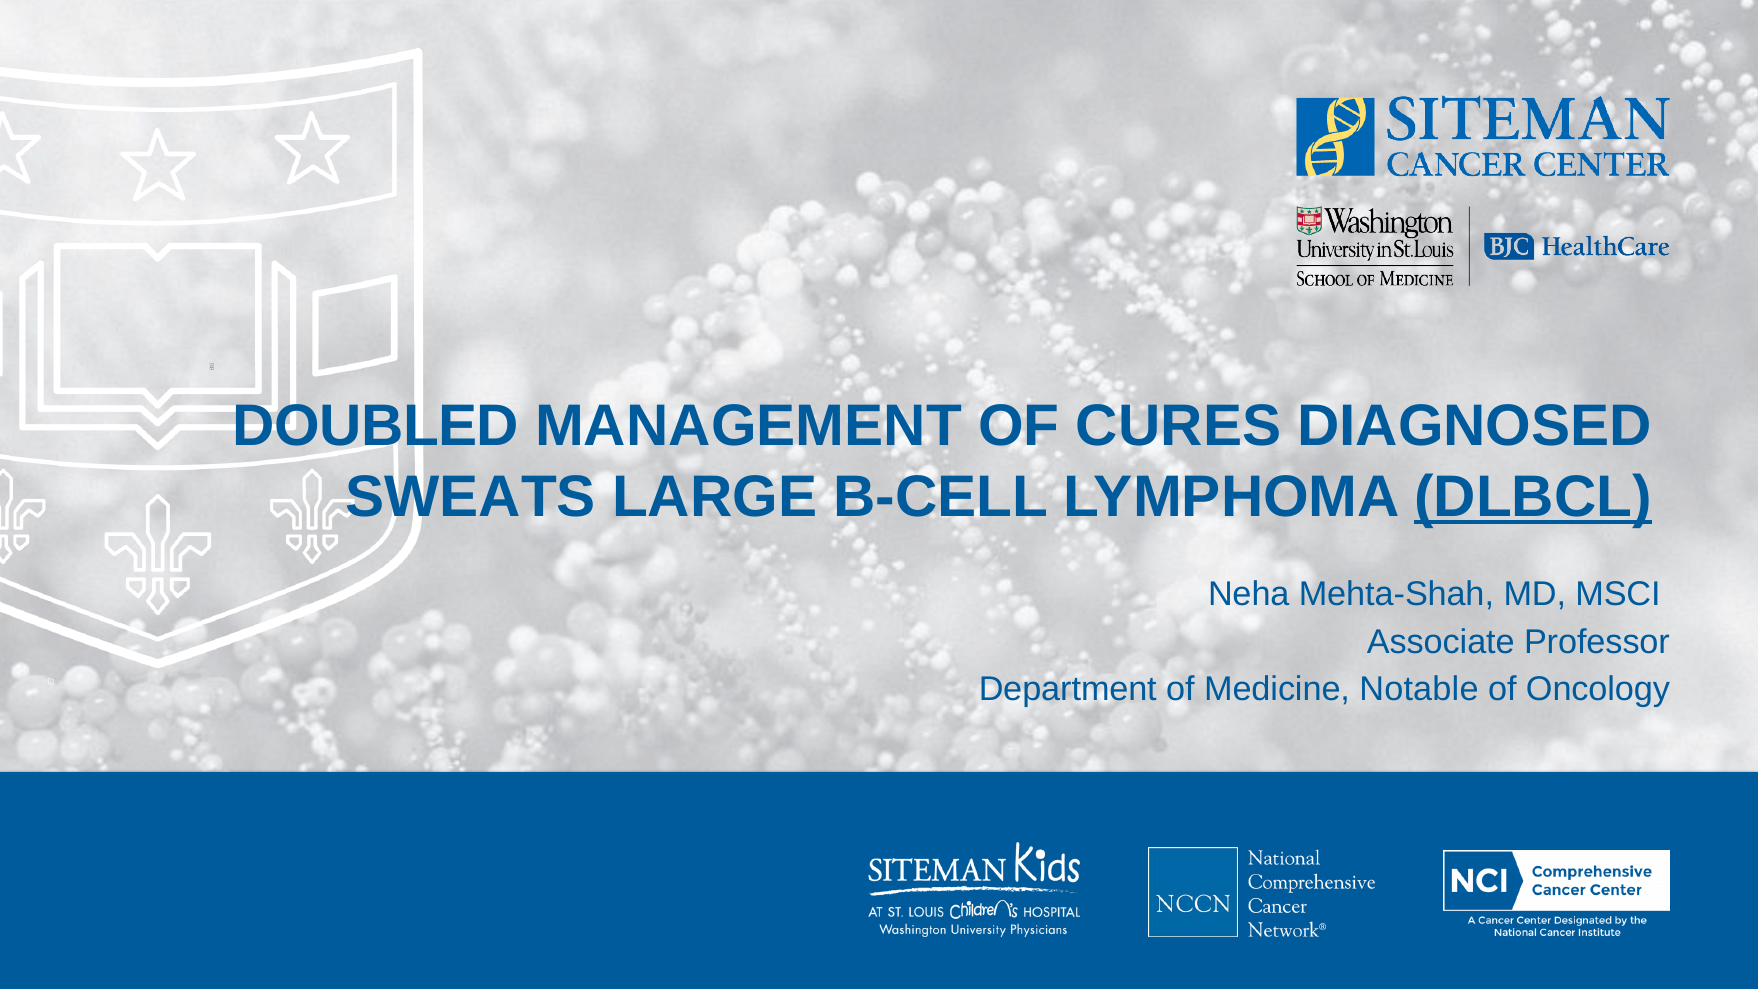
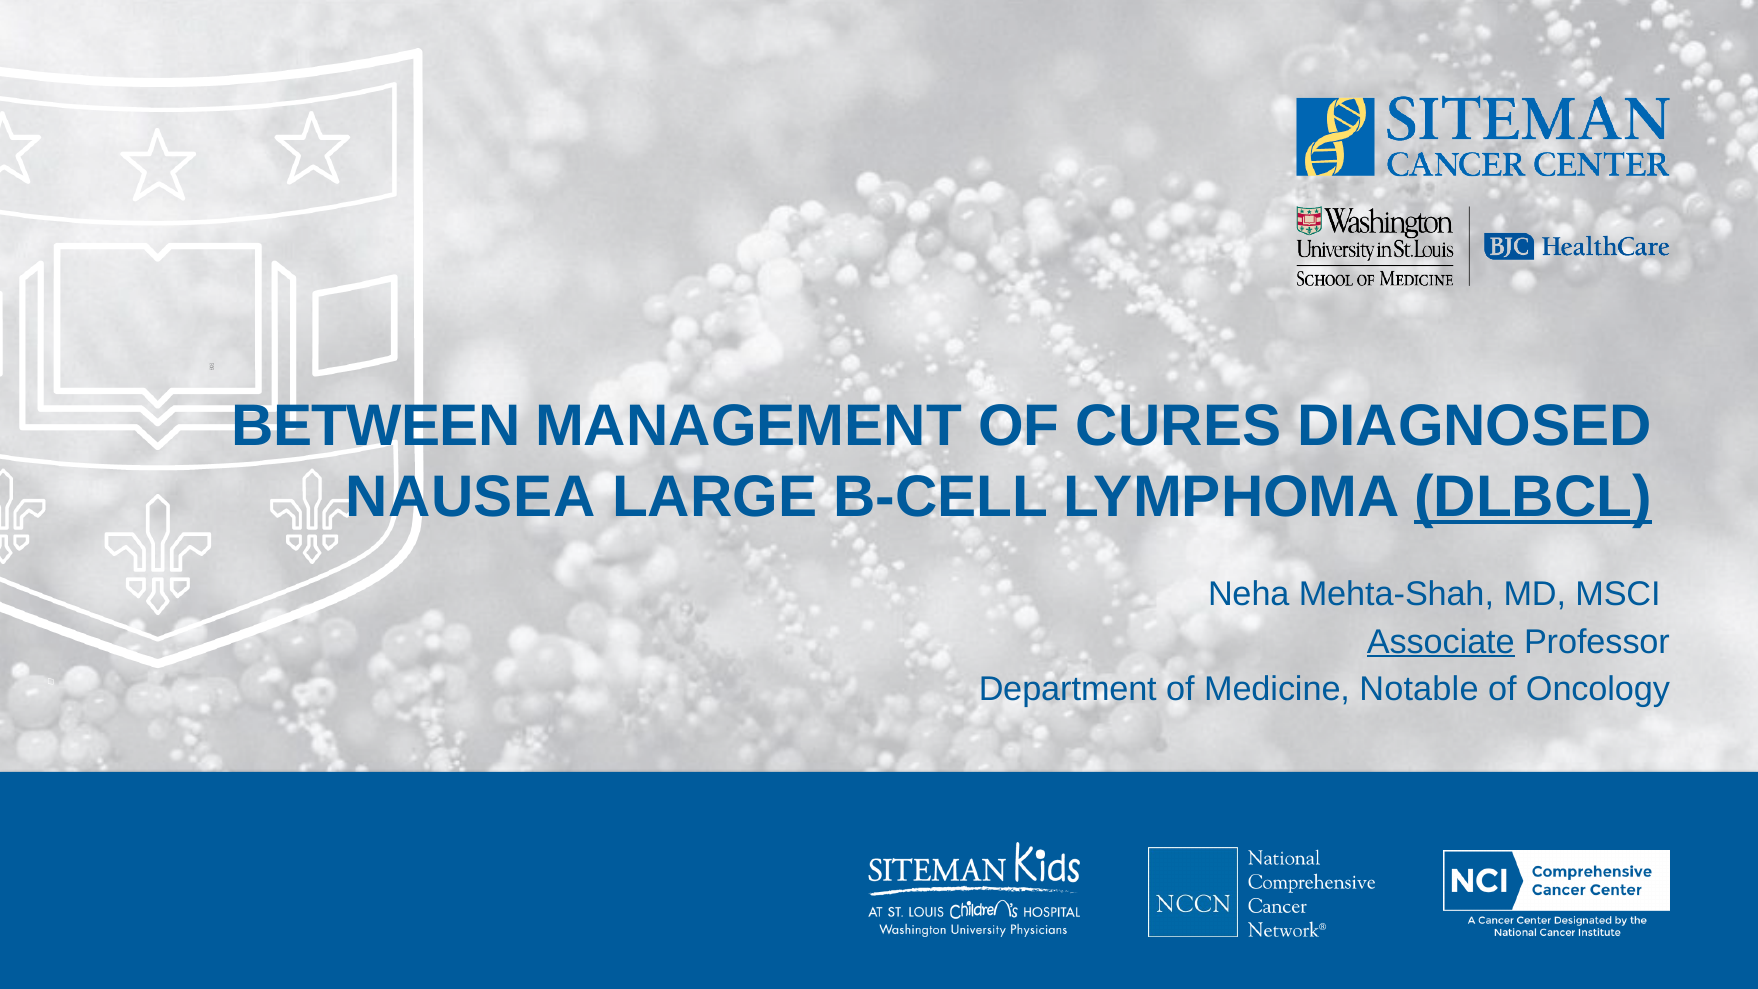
DOUBLED: DOUBLED -> BETWEEN (376, 426)
SWEATS: SWEATS -> NAUSEA (470, 497)
Associate underline: none -> present (1441, 642)
